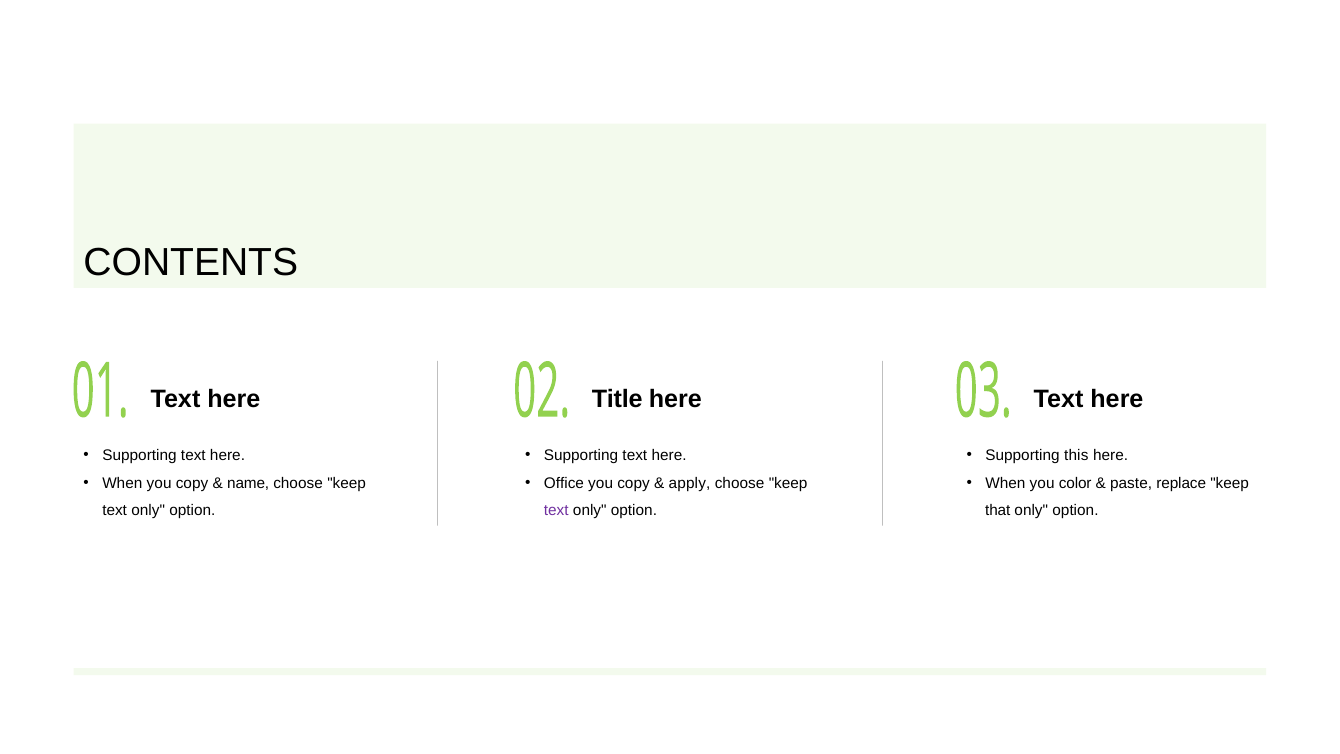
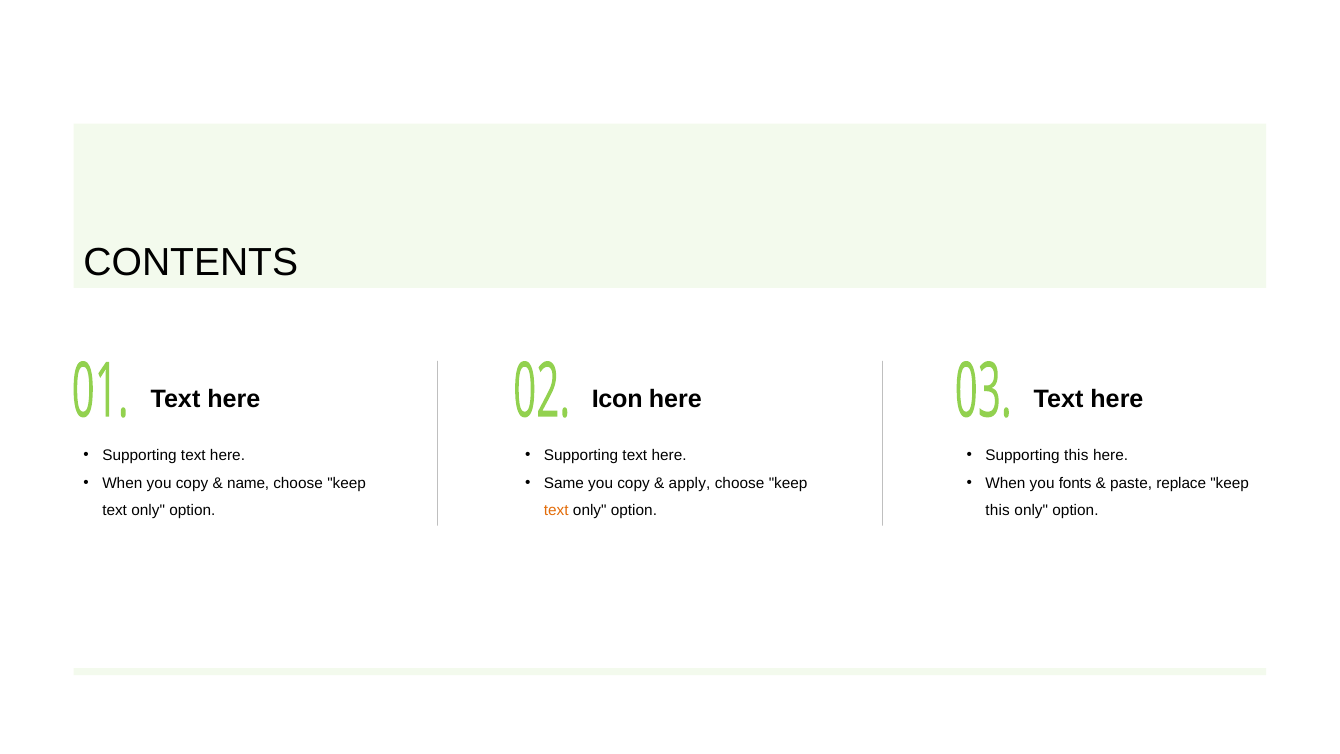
Title: Title -> Icon (617, 399)
Office: Office -> Same (564, 483)
color: color -> fonts (1075, 483)
text colour: purple -> orange (556, 511)
that: that -> this (998, 511)
